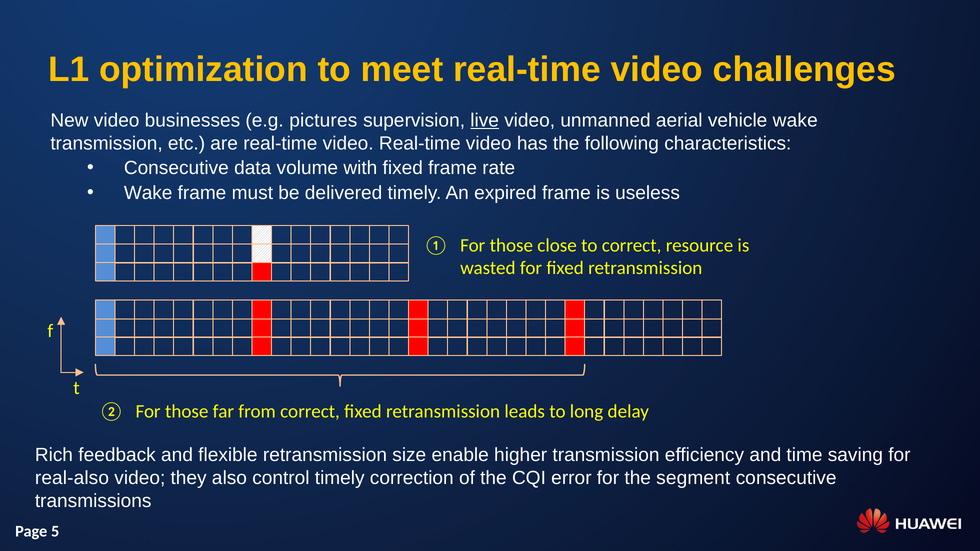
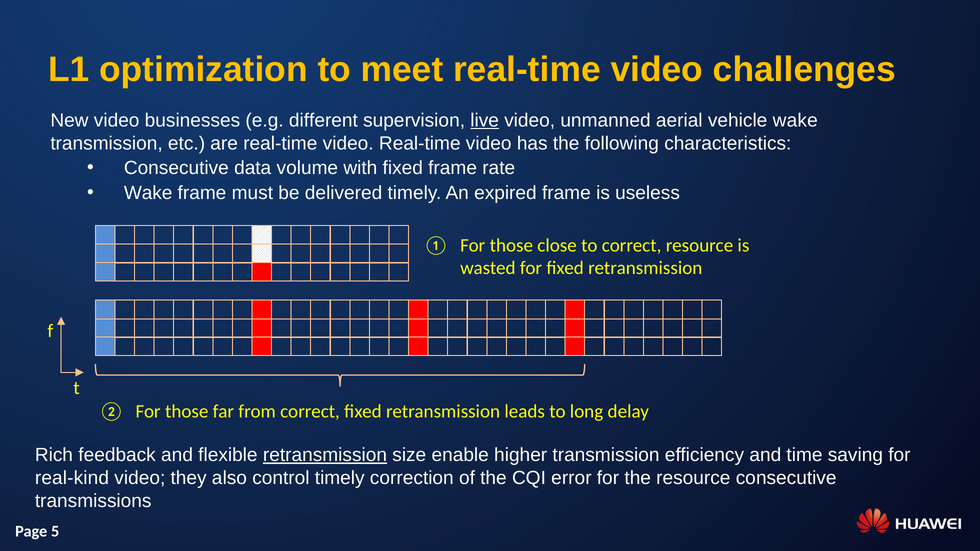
pictures: pictures -> different (323, 120)
retransmission underline: none -> present (325, 455)
real-also: real-also -> real-kind (72, 478)
the segment: segment -> resource (693, 478)
